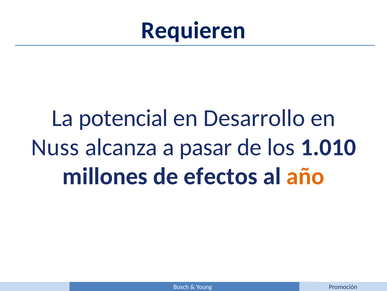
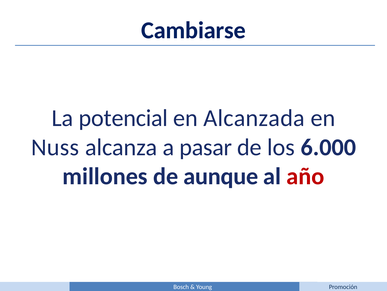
Requieren: Requieren -> Cambiarse (194, 30)
Desarrollo: Desarrollo -> Alcanzada (254, 118)
1.010: 1.010 -> 6.000 (328, 147)
efectos: efectos -> aunque (221, 176)
año colour: orange -> red (305, 176)
